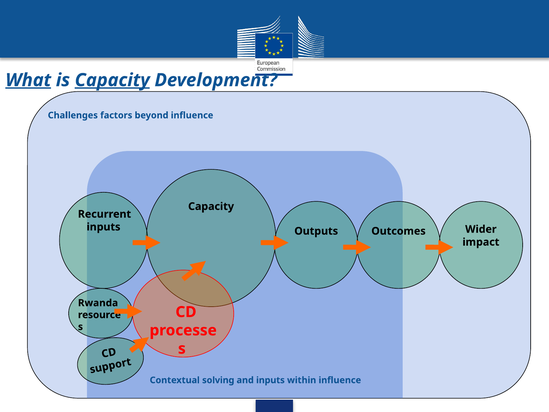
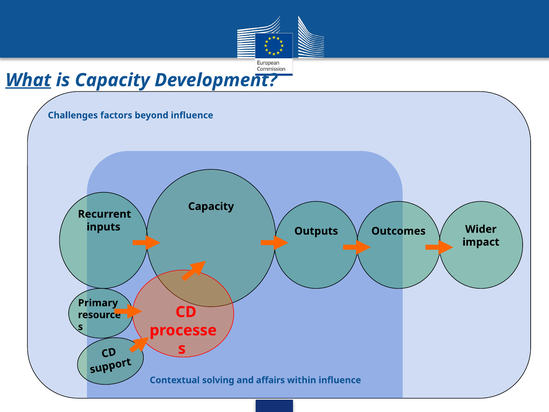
Capacity underline: present -> none (112, 80)
Rwanda: Rwanda -> Primary (98, 303)
and inputs: inputs -> affairs (270, 380)
